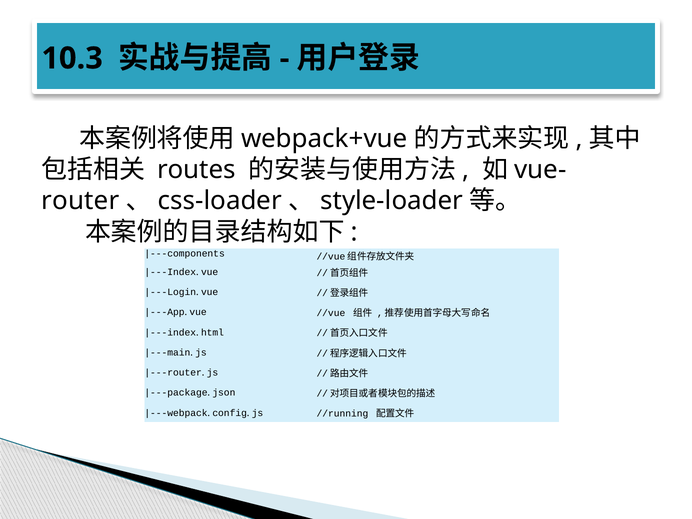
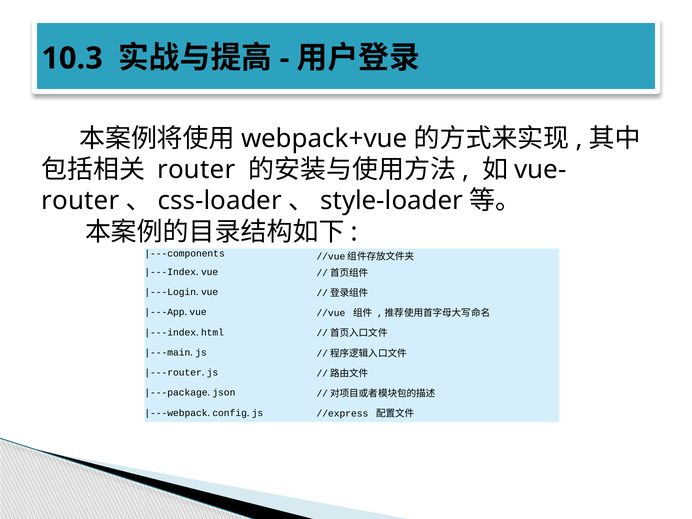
routes: routes -> router (196, 170)
//running: //running -> //express (342, 414)
